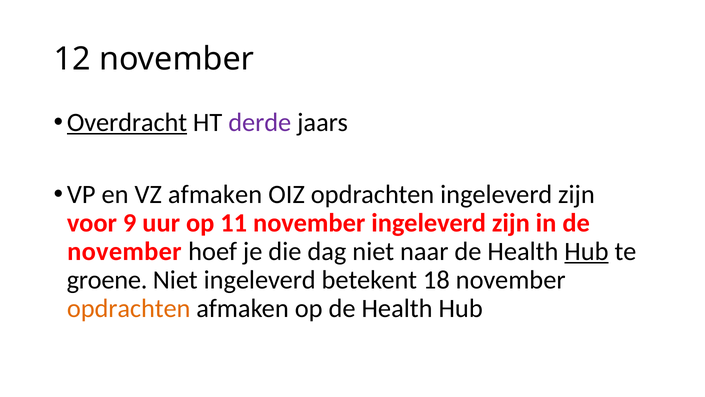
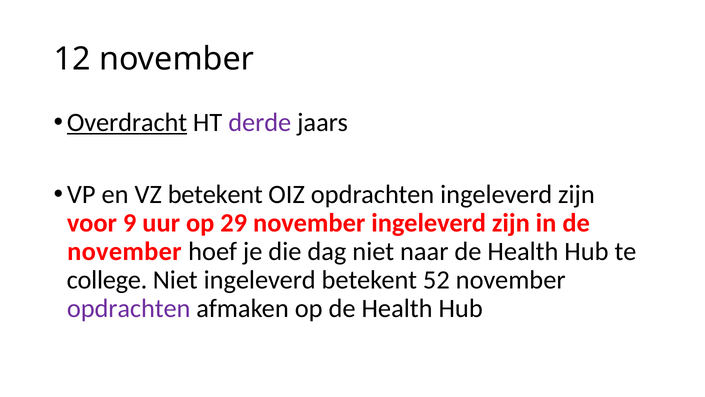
VZ afmaken: afmaken -> betekent (215, 194)
11: 11 -> 29 (234, 223)
Hub underline: present -> none (586, 251)
groene: groene -> college (107, 280)
18: 18 -> 52 (436, 280)
opdrachten colour: orange -> purple (129, 308)
